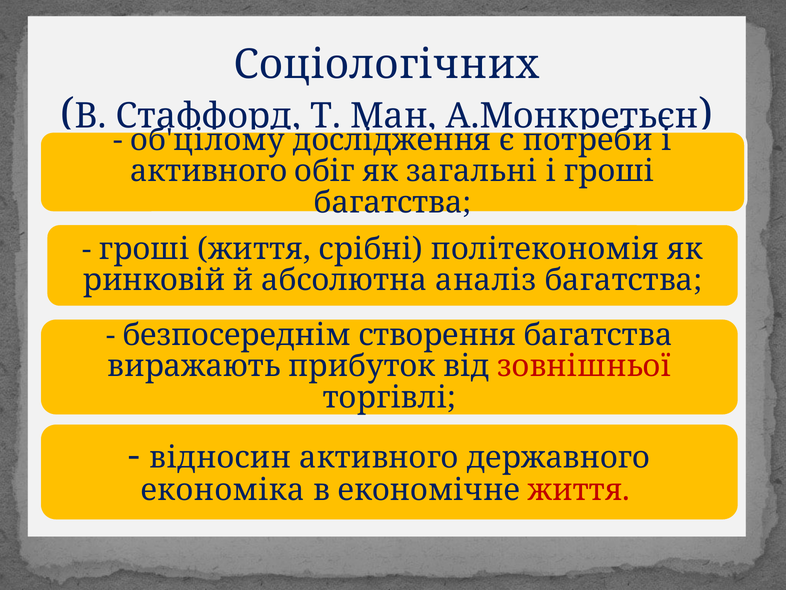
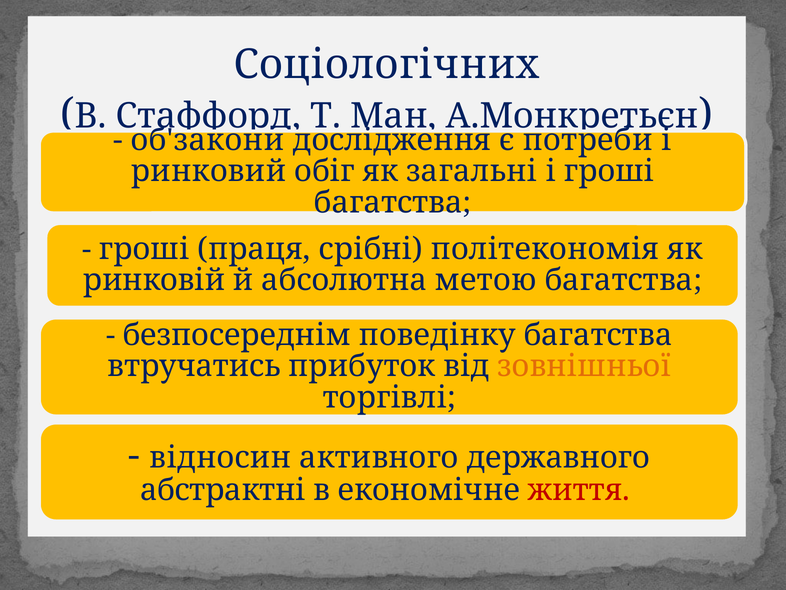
об'цілому: об'цілому -> об'закони (207, 140)
активного: активного -> ринковий (209, 171)
гроші життя: життя -> праця (254, 249)
аналіз: аналіз -> метою (486, 280)
створення: створення -> поведінку (437, 335)
виражають: виражають -> втручатись (194, 366)
зовнішньої colour: red -> orange (584, 366)
економіка: економіка -> абстрактні (223, 490)
